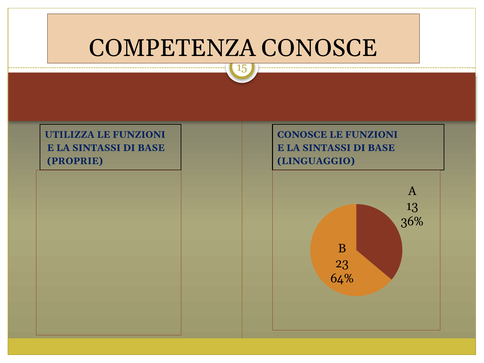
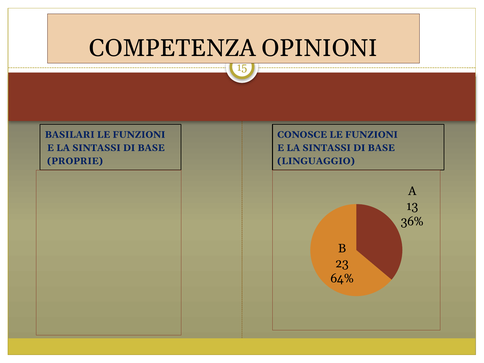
COMPETENZA CONOSCE: CONOSCE -> OPINIONI (320, 48)
UTILIZZA: UTILIZZA -> BASILARI (70, 135)
